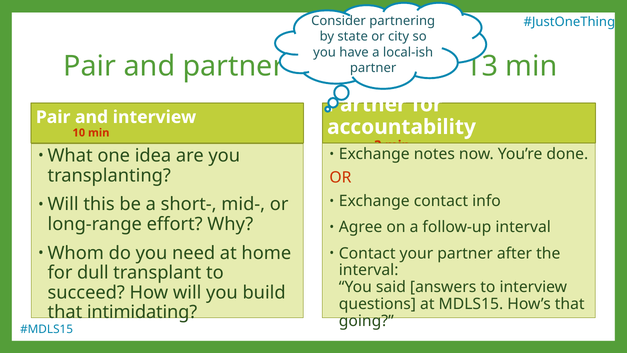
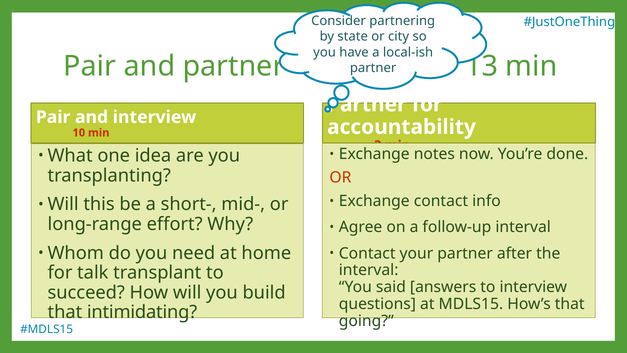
dull: dull -> talk (93, 273)
